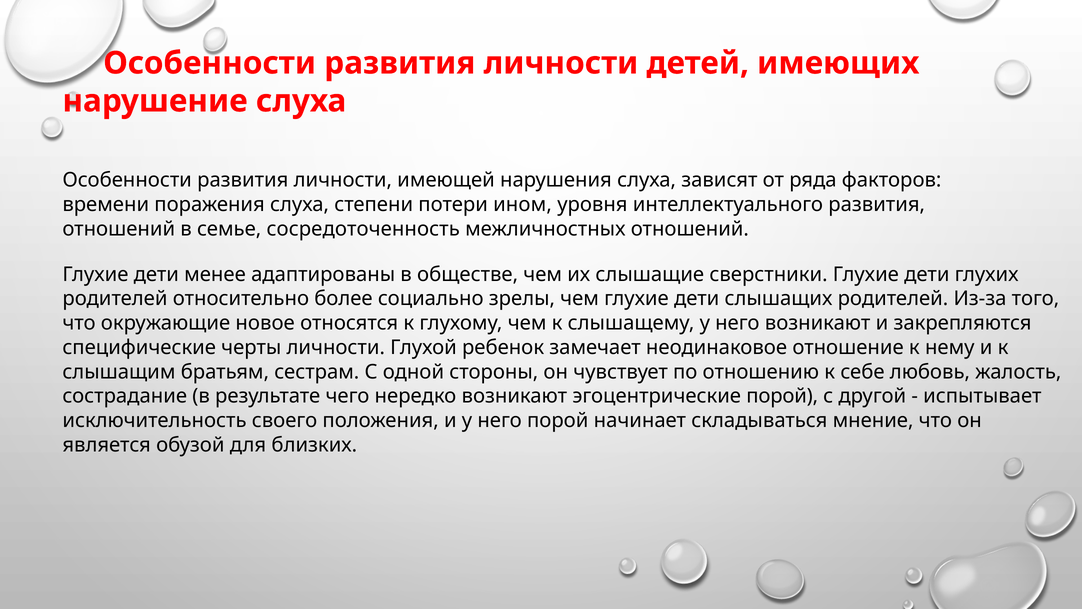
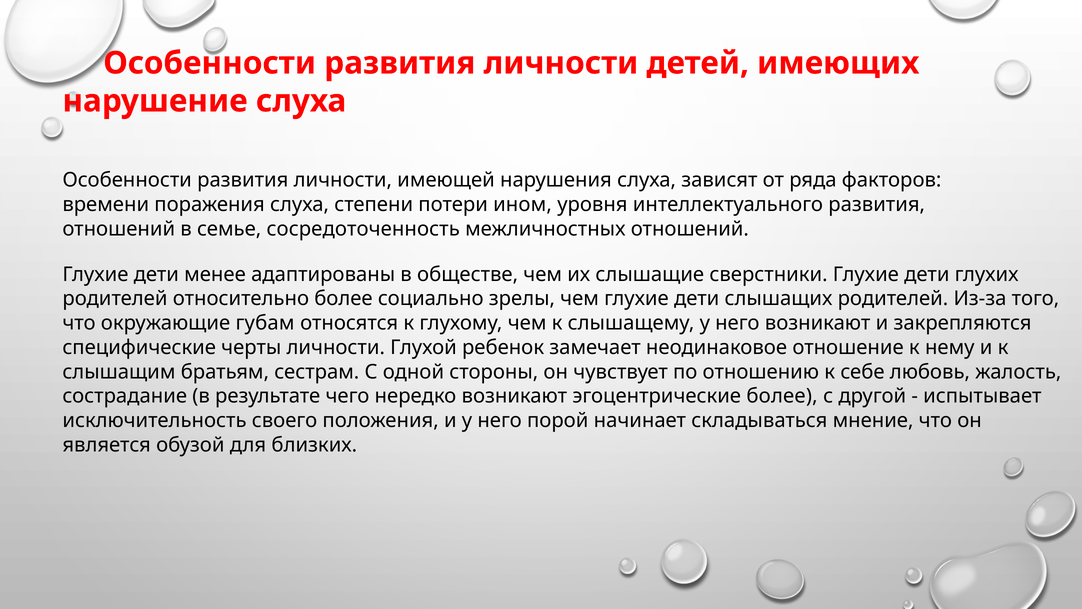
новое: новое -> губам (265, 323)
эгоцентрические порой: порой -> более (782, 396)
